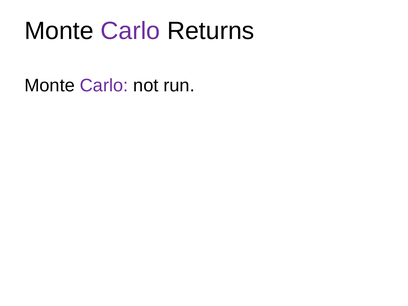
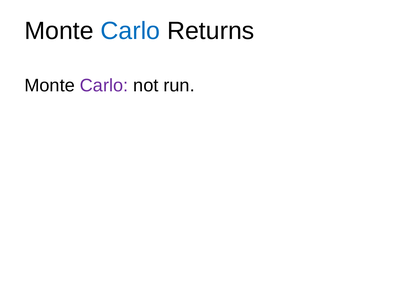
Carlo colour: purple -> blue (130, 31)
